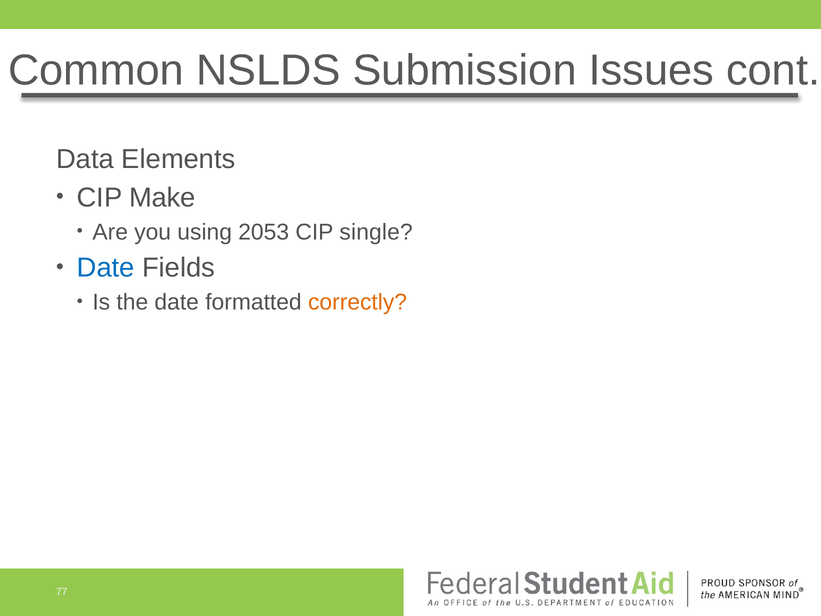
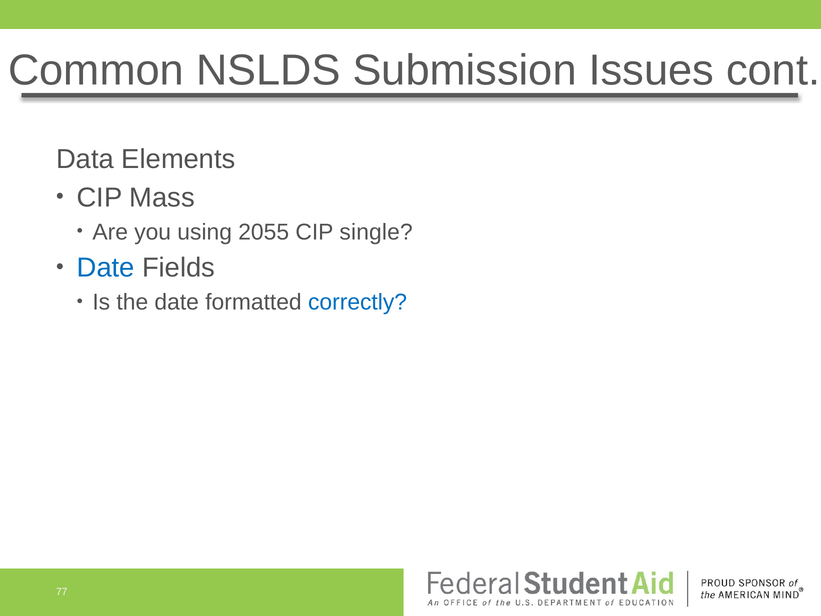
Make: Make -> Mass (162, 198)
2053: 2053 -> 2055 (264, 232)
correctly colour: orange -> blue (358, 302)
